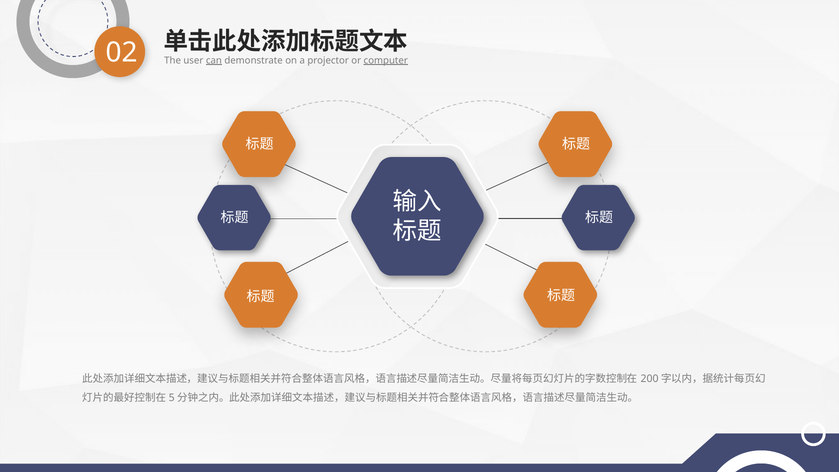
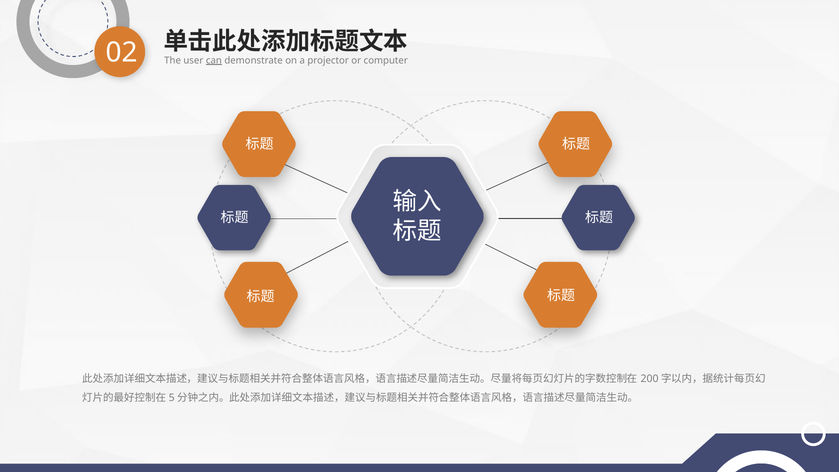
computer underline: present -> none (386, 60)
